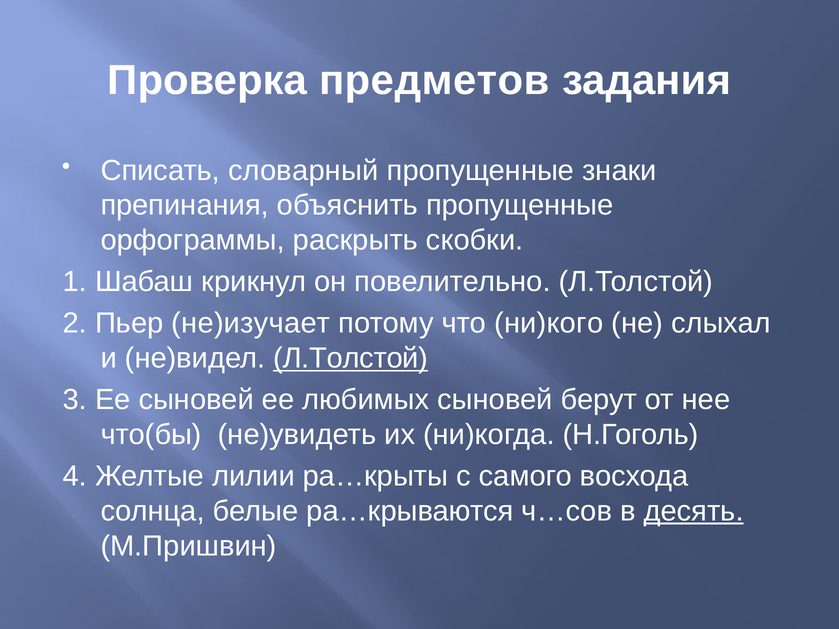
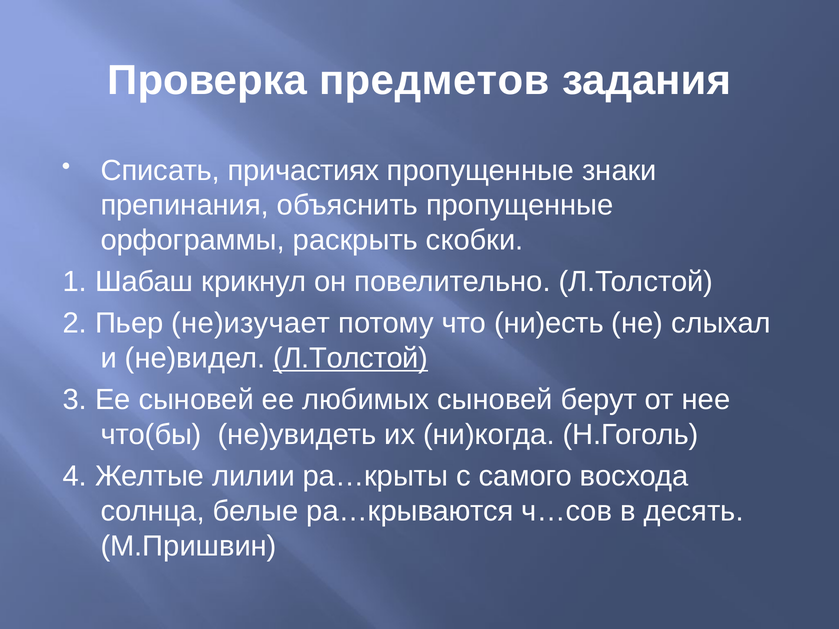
словарный: словарный -> причастиях (304, 170)
ни)кого: ни)кого -> ни)есть (549, 323)
десять underline: present -> none (694, 511)
